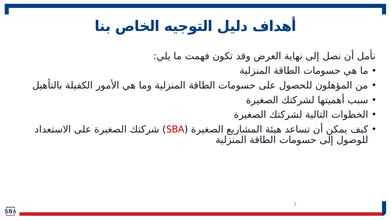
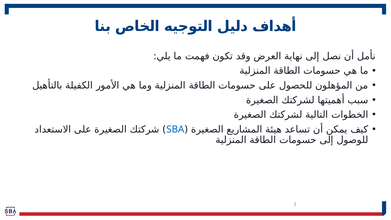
SBA colour: red -> blue (175, 129)
